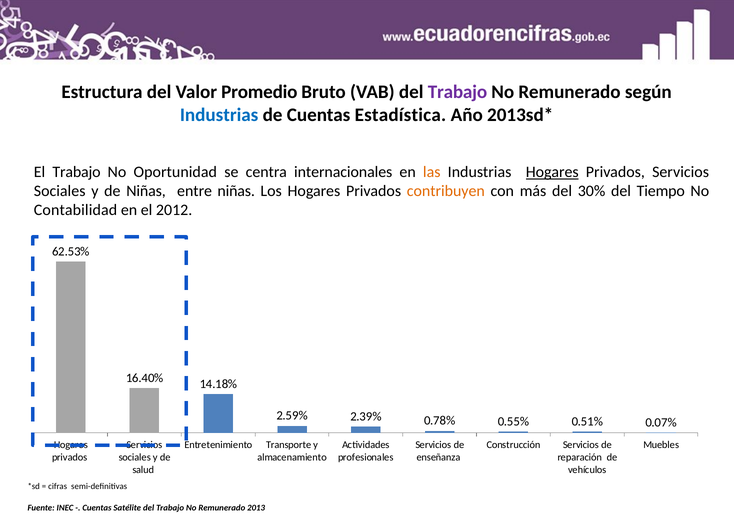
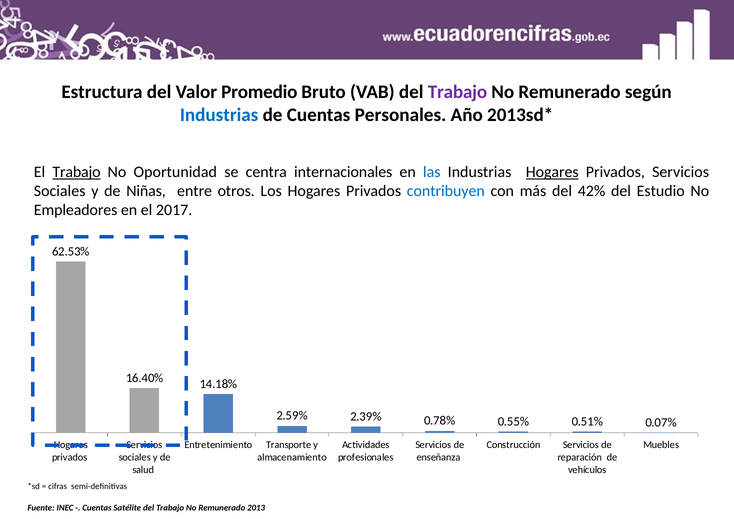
Estadística: Estadística -> Personales (400, 115)
Trabajo underline: none -> present (77, 172)
las colour: orange -> blue (432, 172)
entre niñas: niñas -> otros (236, 191)
contribuyen colour: orange -> blue (446, 191)
30%: 30% -> 42% (592, 191)
Tiempo: Tiempo -> Estudio (661, 191)
Contabilidad: Contabilidad -> Empleadores (76, 210)
2012: 2012 -> 2017 (174, 210)
